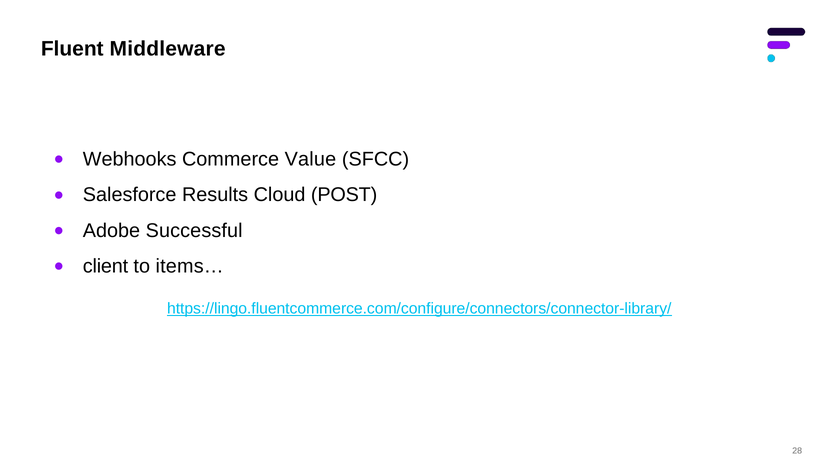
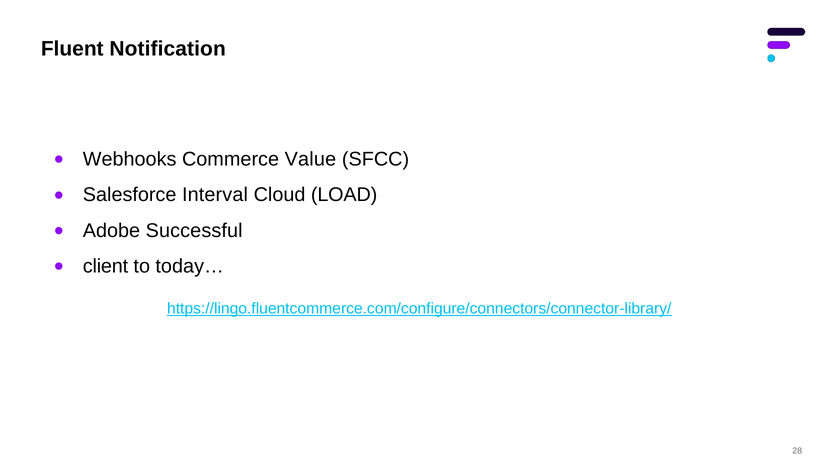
Middleware: Middleware -> Notification (168, 49)
Results: Results -> Interval (215, 195)
POST: POST -> LOAD (344, 195)
items…: items… -> today… (190, 266)
